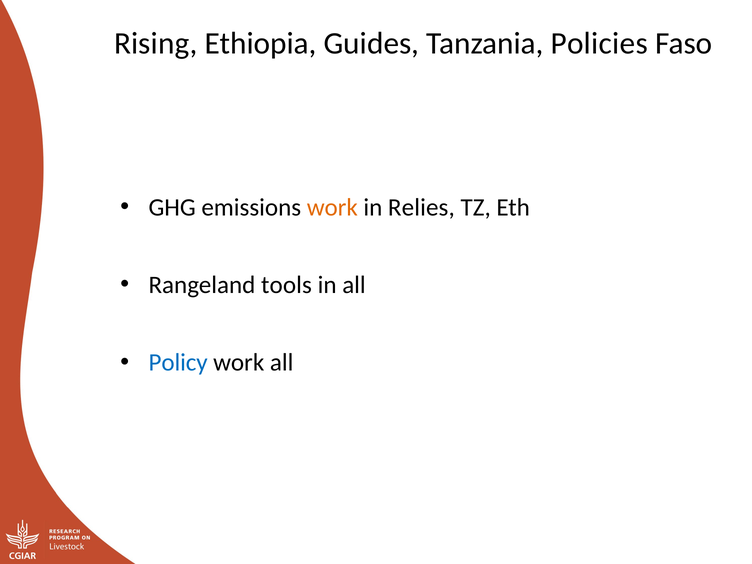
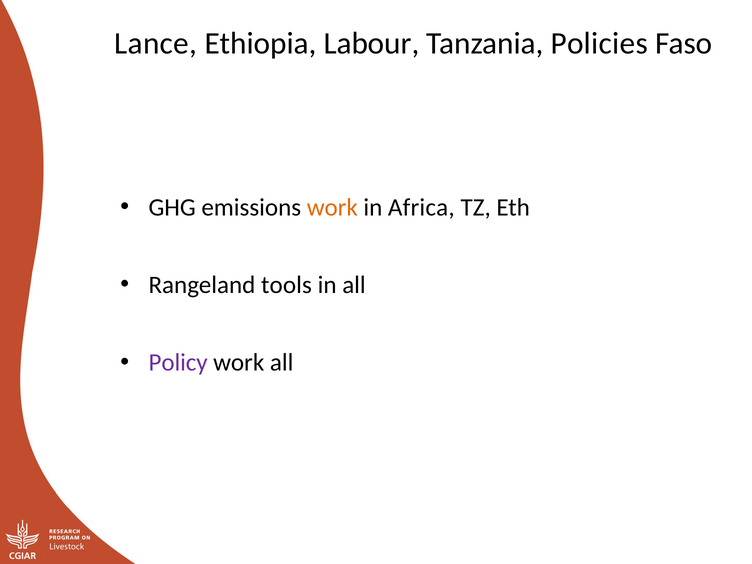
Rising: Rising -> Lance (156, 44)
Guides: Guides -> Labour (372, 44)
Relies: Relies -> Africa (421, 207)
Policy colour: blue -> purple (178, 363)
